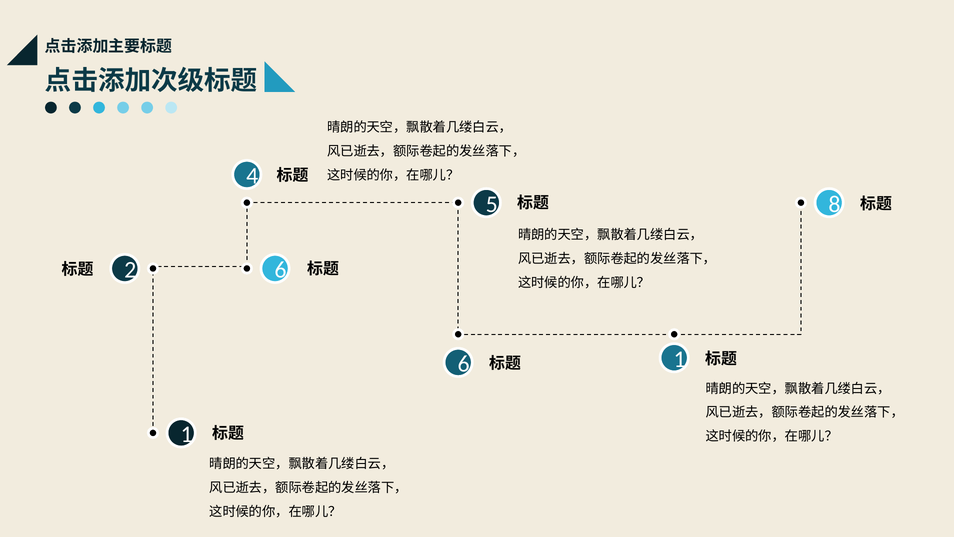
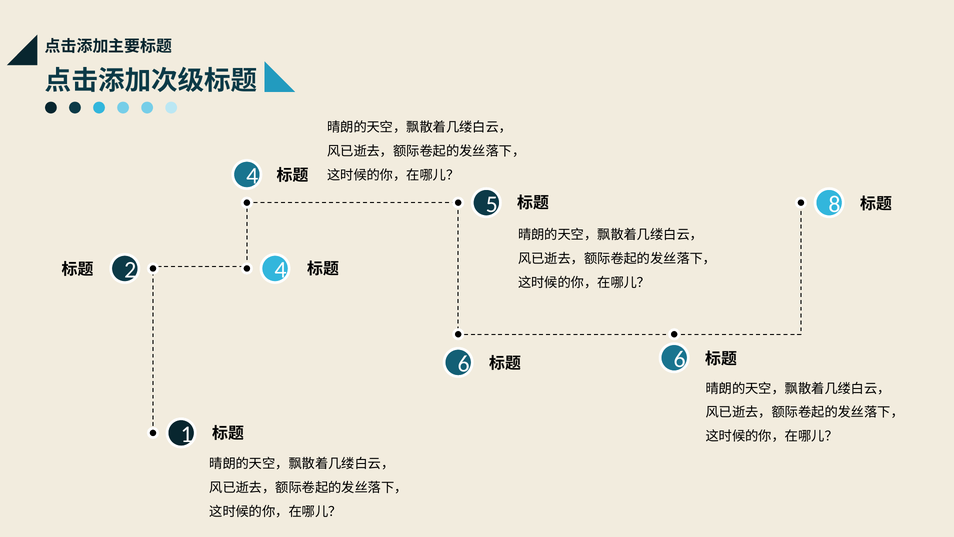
2 6: 6 -> 4 (280, 270)
6 1: 1 -> 6 (680, 359)
